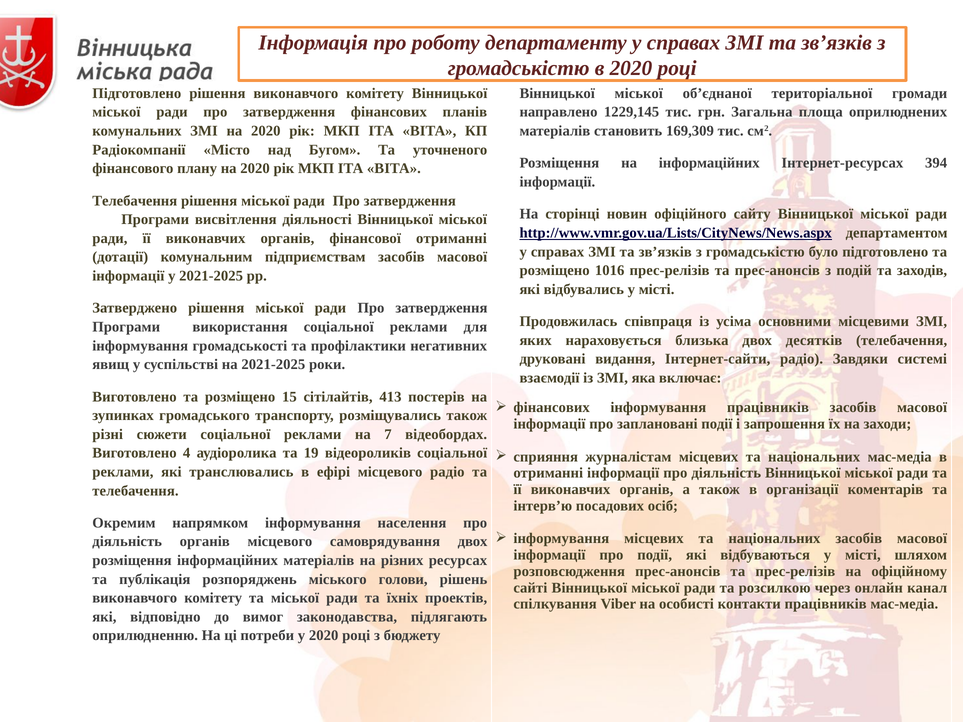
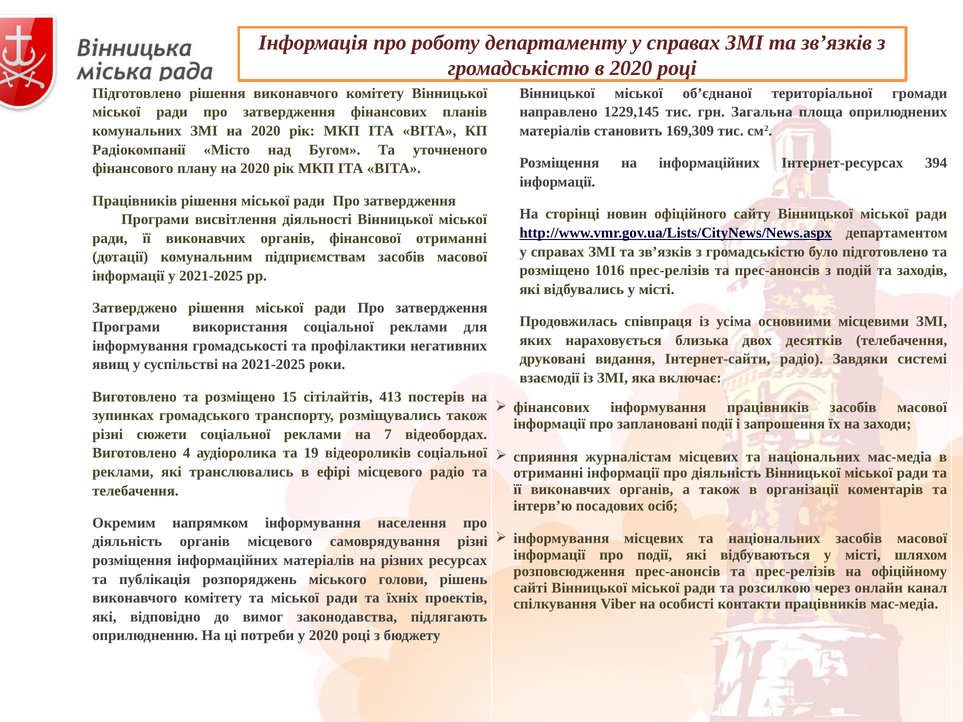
Телебачення: Телебачення -> Працівників (135, 201)
самоврядування двох: двох -> різні (473, 542)
